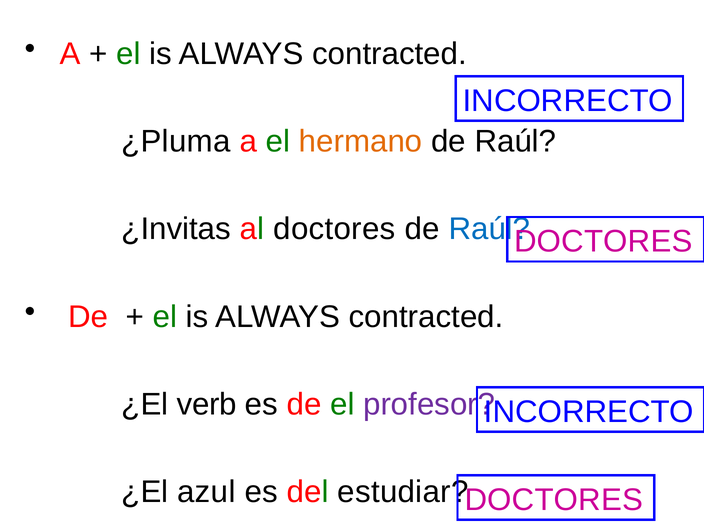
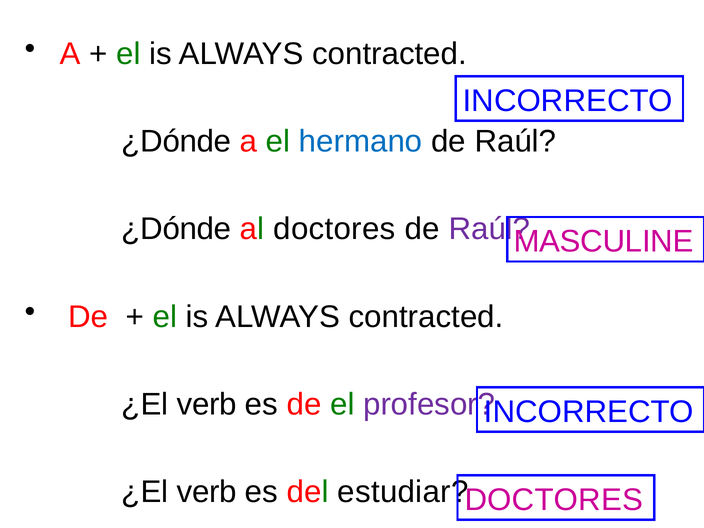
¿Pluma: ¿Pluma -> ¿Dónde (176, 141)
hermano colour: orange -> blue (361, 141)
¿Invitas: ¿Invitas -> ¿Dónde (176, 229)
Raúl colour: blue -> purple (489, 229)
DOCTORES: DOCTORES -> MASCULINE (604, 242)
azul: azul -> verb (207, 492)
